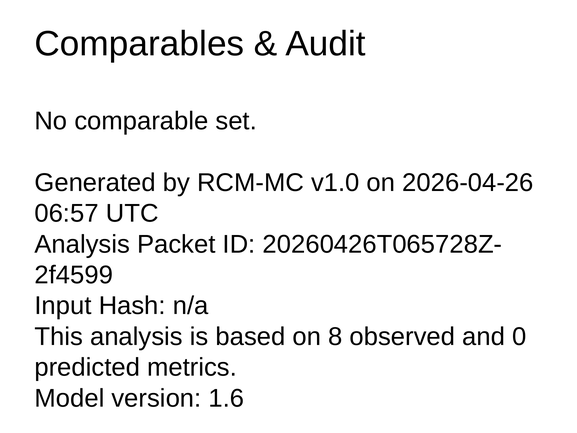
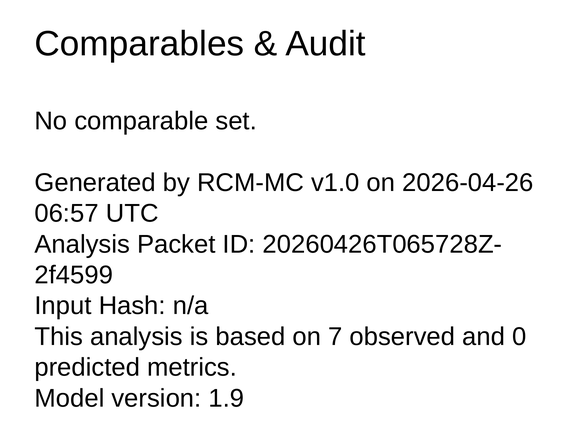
8: 8 -> 7 (335, 336)
1.6: 1.6 -> 1.9 (226, 398)
